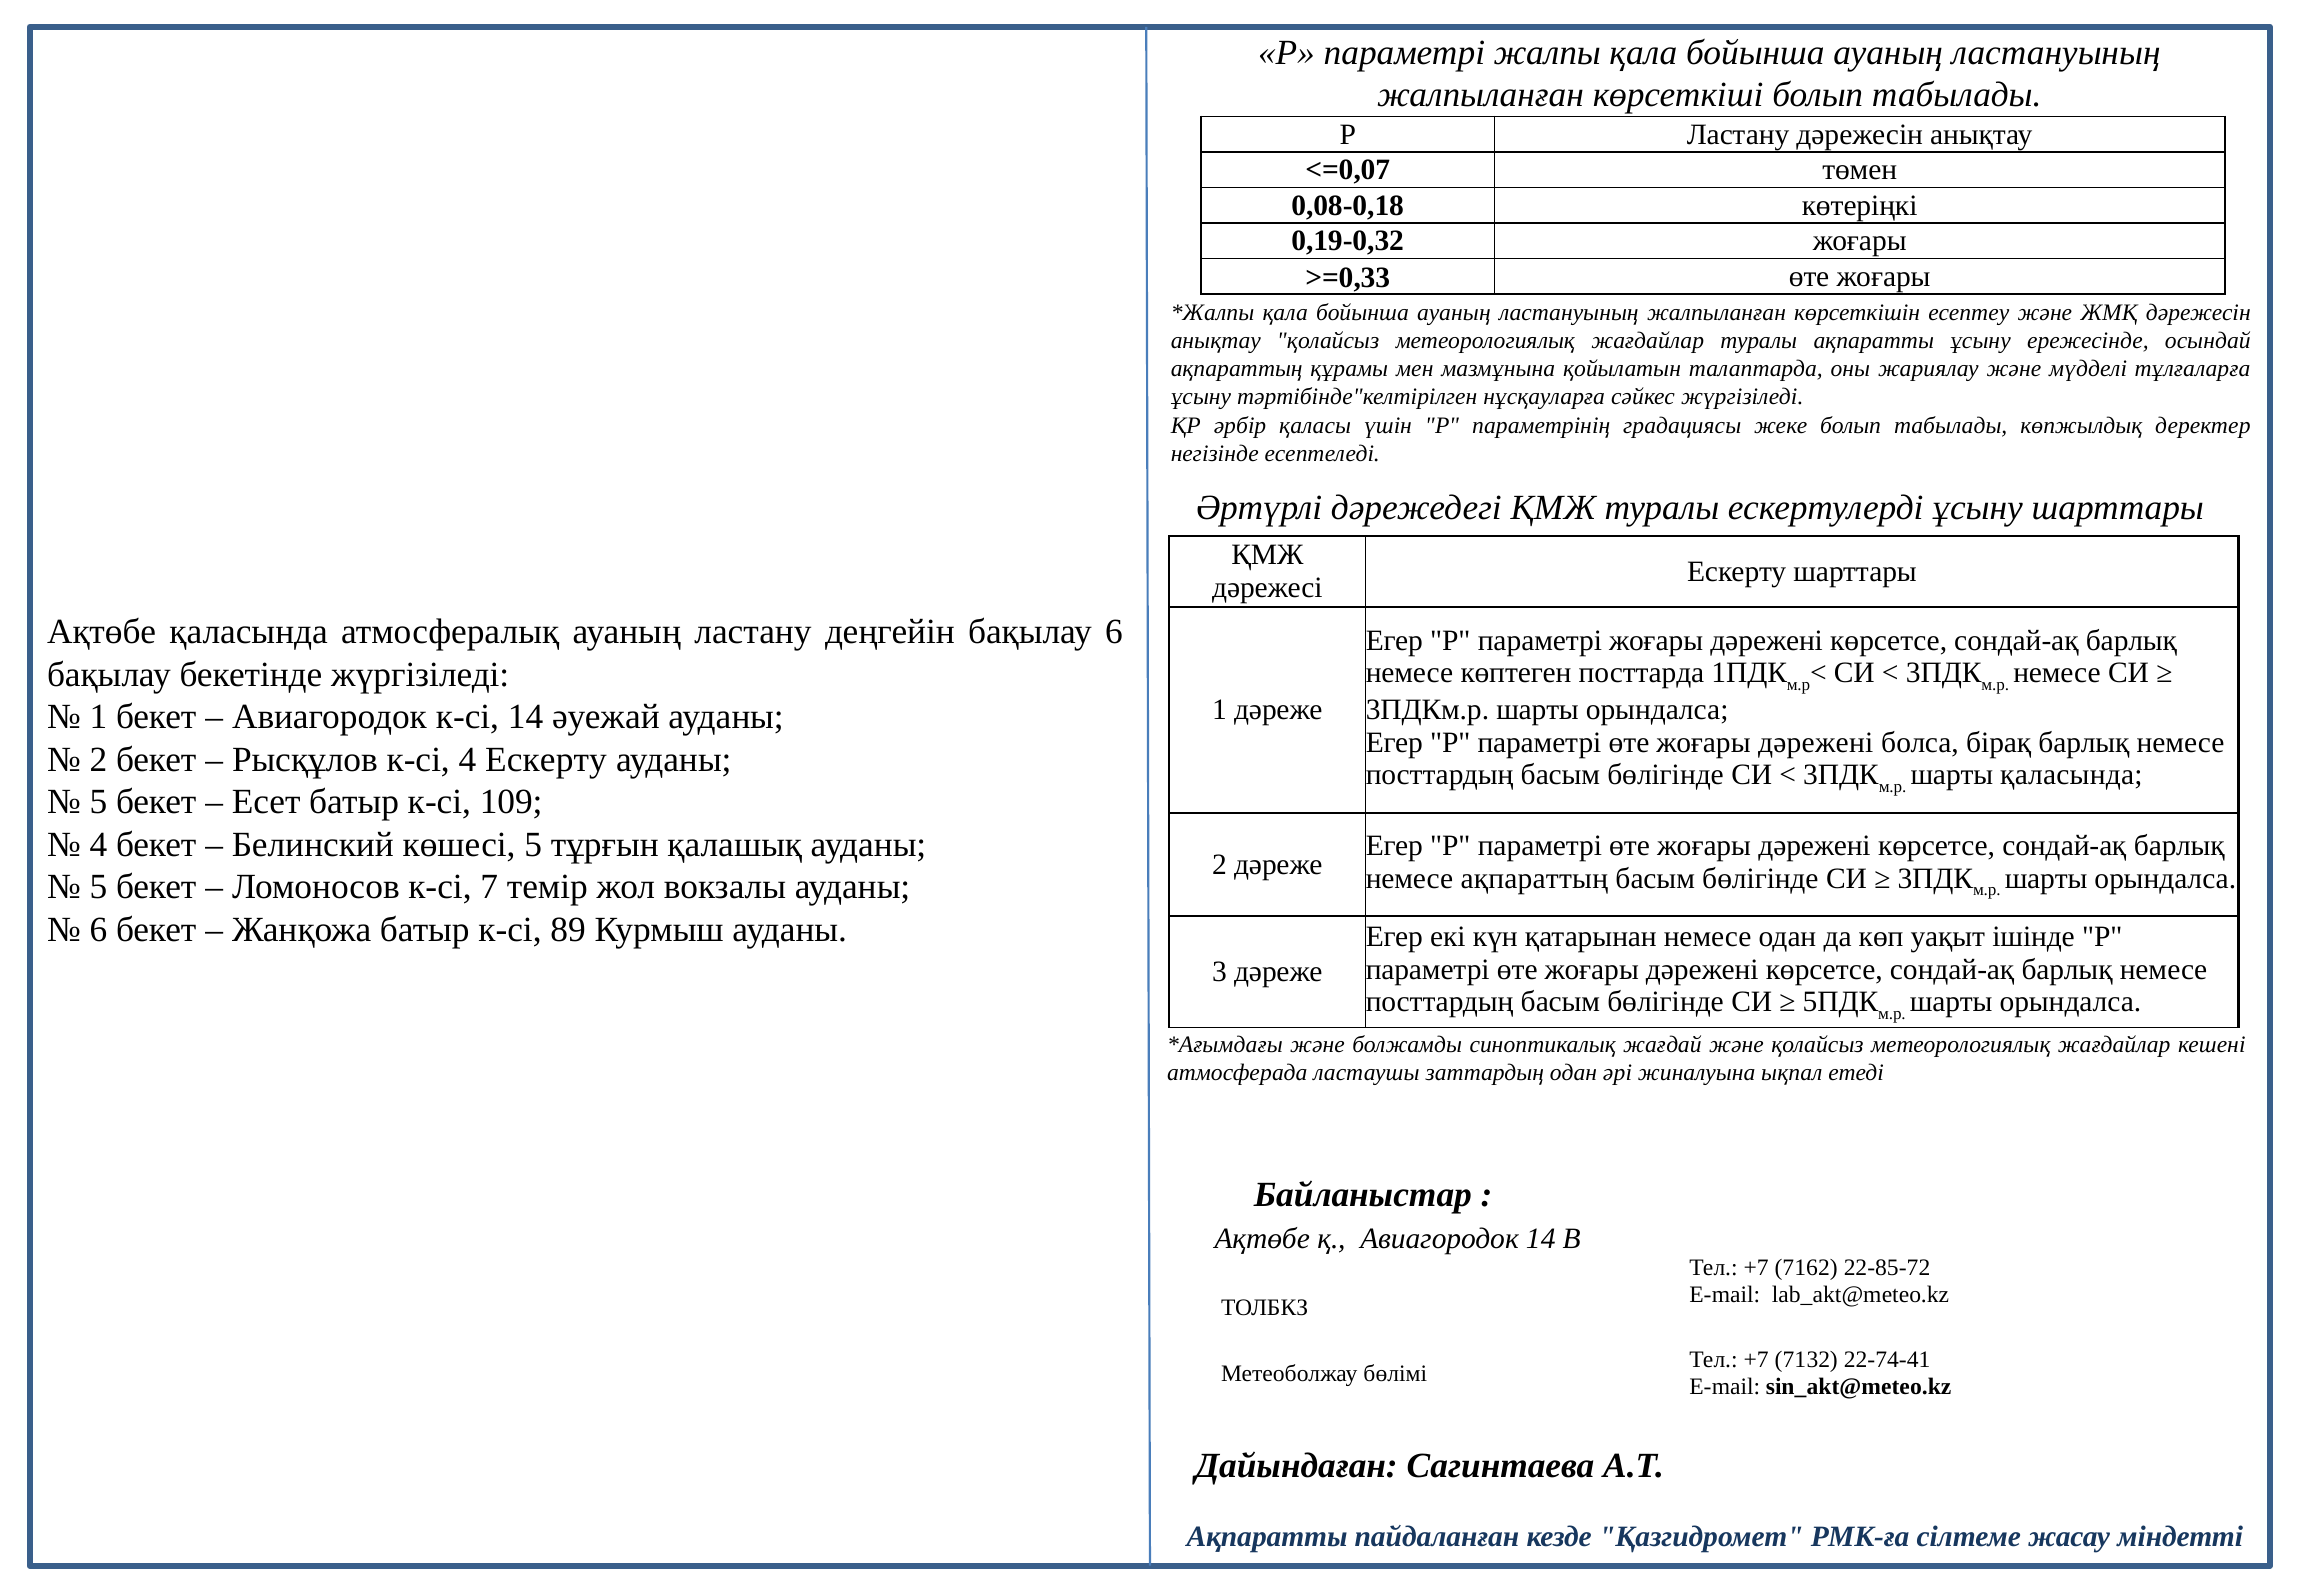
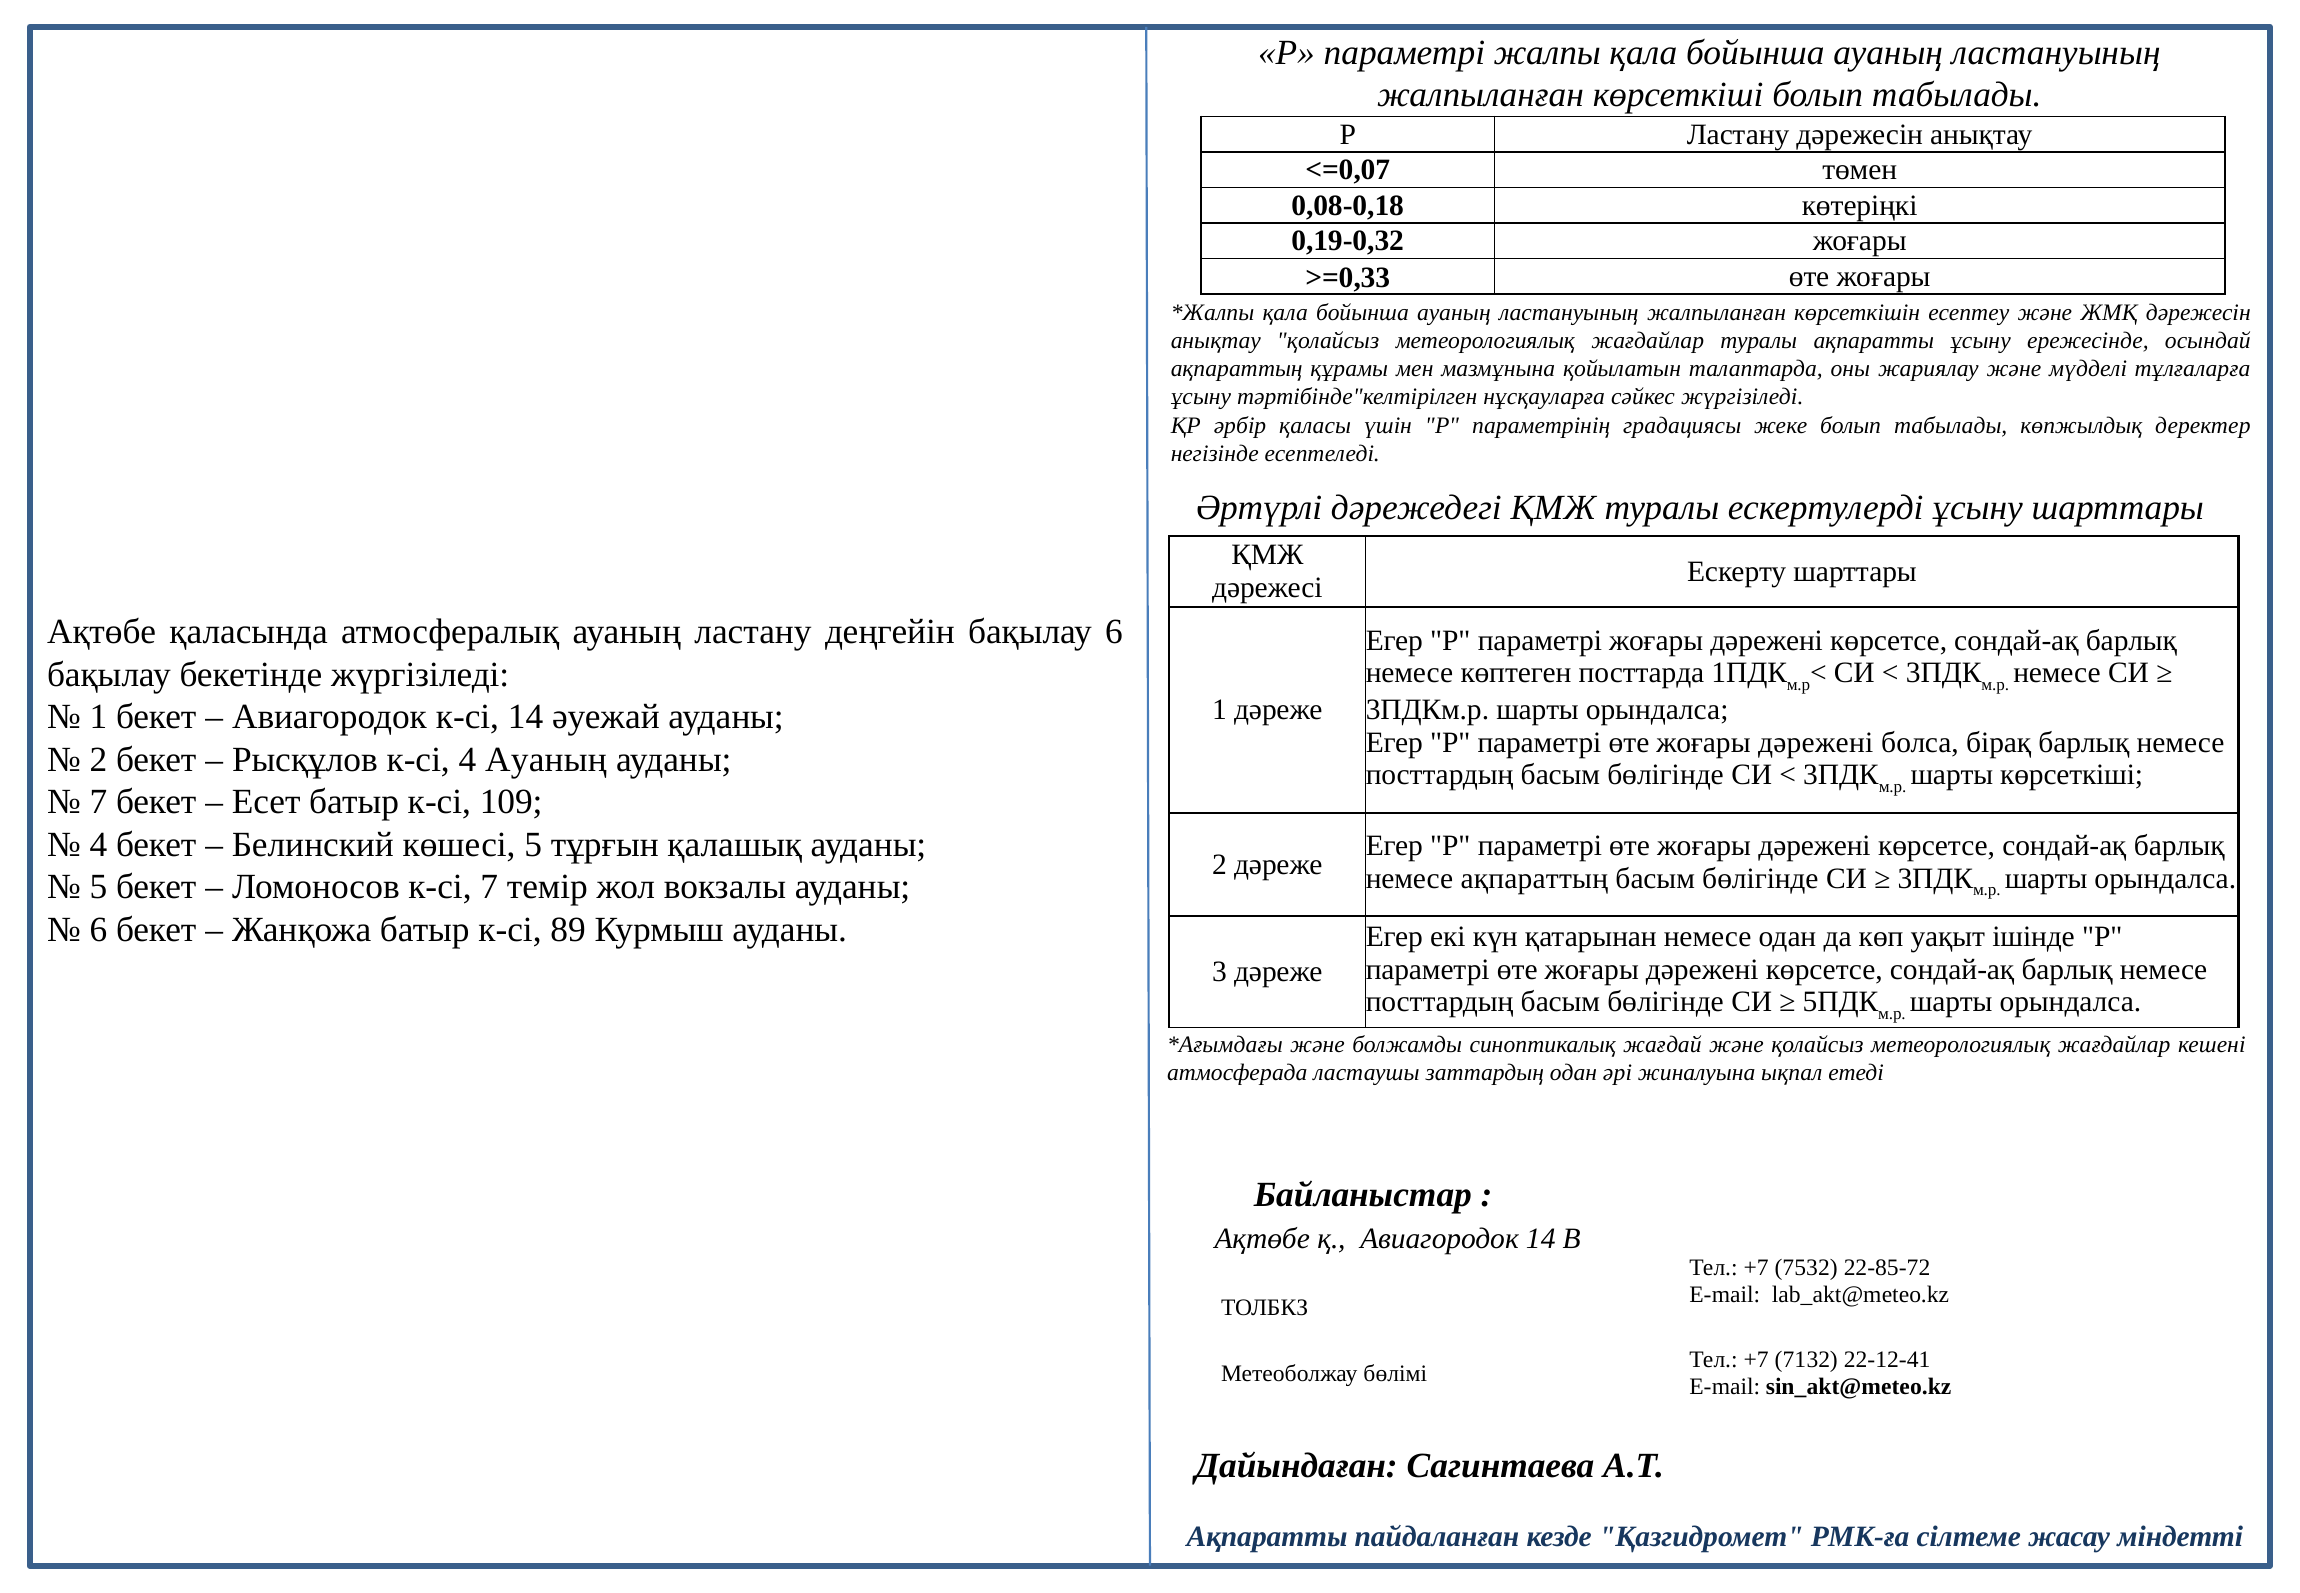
4 Ескерту: Ескерту -> Ауаның (546, 759)
шарты қаласында: қаласында -> көрсеткіші (2072, 775)
5: 5 -> 7 (98, 802)
7162: 7162 -> 7532 (1806, 1268)
22-74-41: 22-74-41 -> 22-12-41 (1887, 1360)
